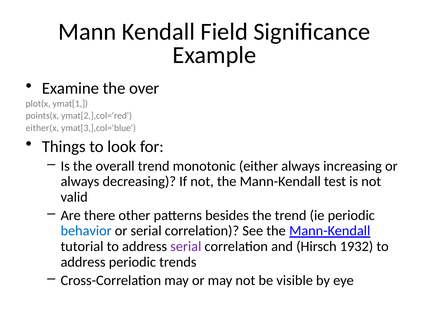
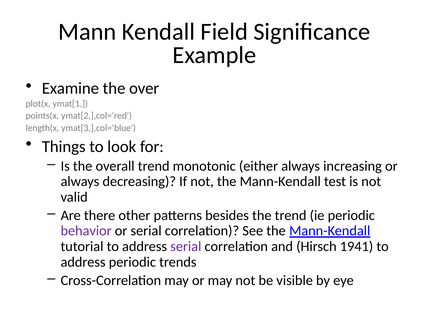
either(x: either(x -> length(x (42, 128)
behavior colour: blue -> purple (86, 231)
1932: 1932 -> 1941 (357, 246)
